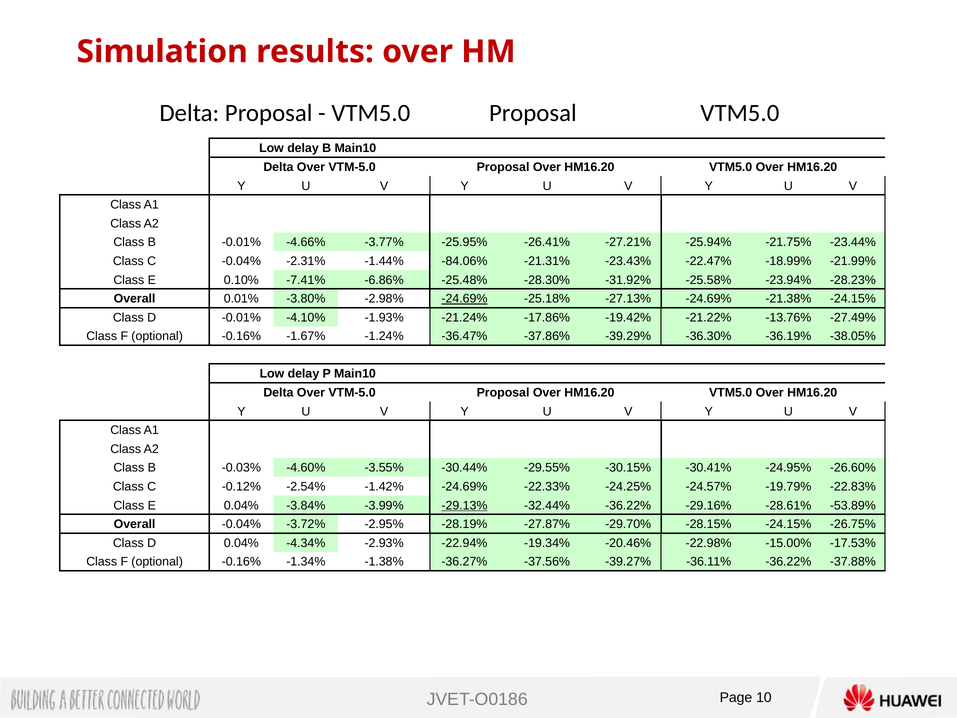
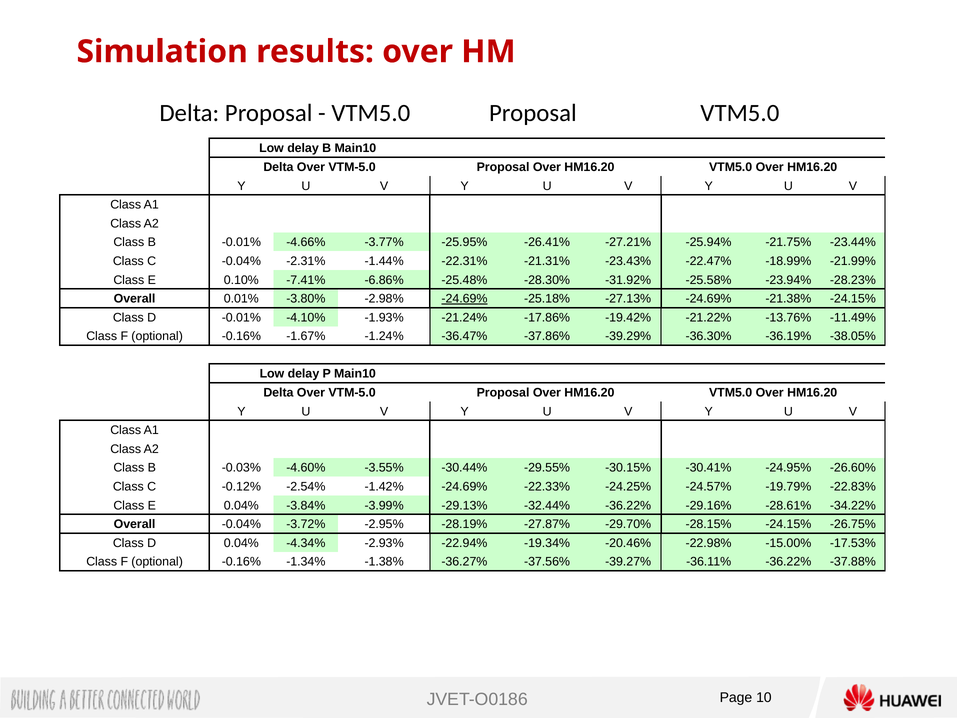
-84.06%: -84.06% -> -22.31% (464, 261)
-27.49%: -27.49% -> -11.49% (853, 317)
-29.13% underline: present -> none (464, 505)
-53.89%: -53.89% -> -34.22% (853, 505)
